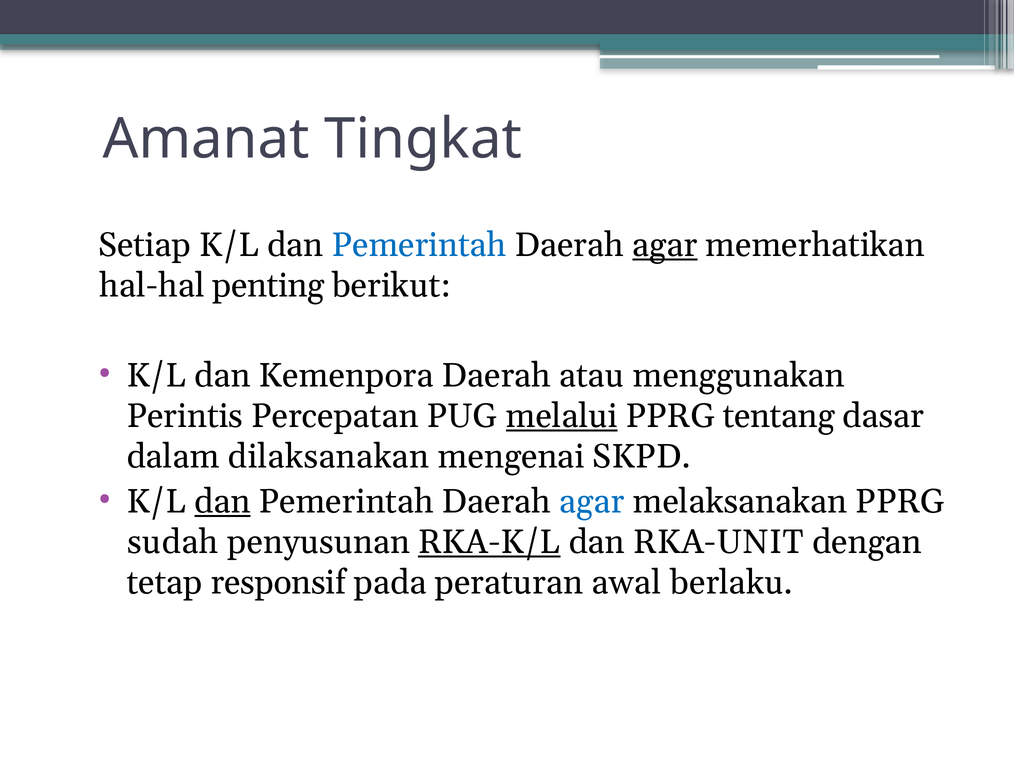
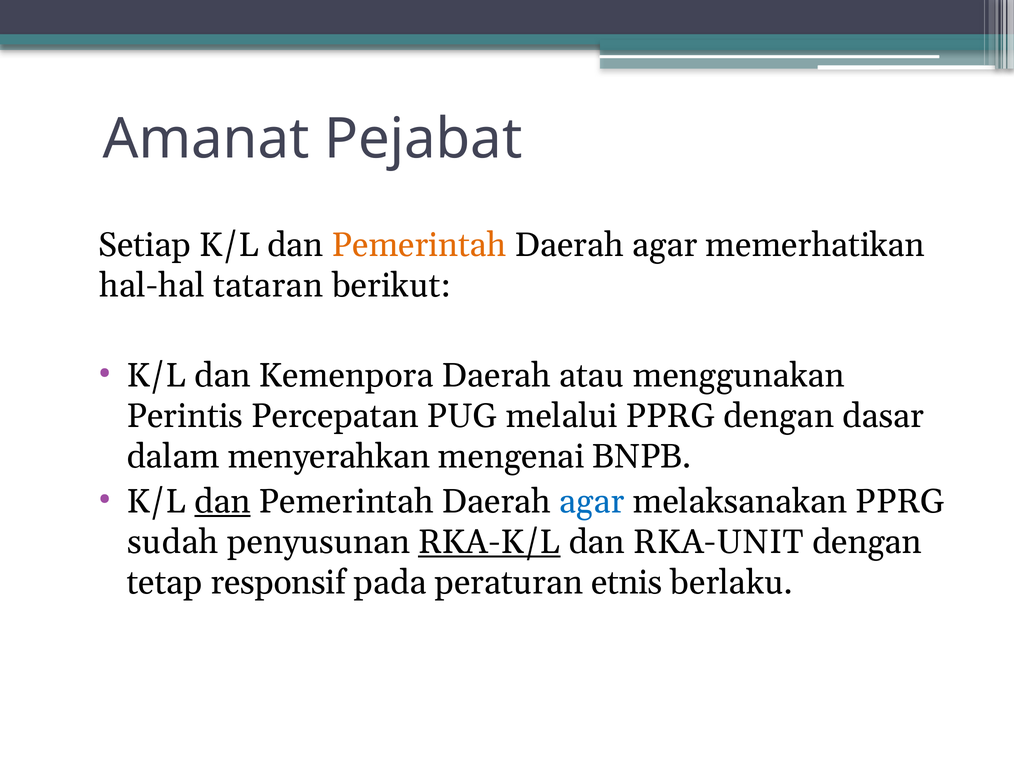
Tingkat: Tingkat -> Pejabat (423, 139)
Pemerintah colour: blue -> orange (419, 245)
agar underline: present -> none (665, 245)
penting: penting -> tataran (268, 286)
melalui underline: present -> none (562, 416)
PPRG tentang: tentang -> dengan (779, 416)
dilaksanakan: dilaksanakan -> menyerahkan (329, 456)
SKPD: SKPD -> BNPB (642, 456)
awal: awal -> etnis (627, 582)
